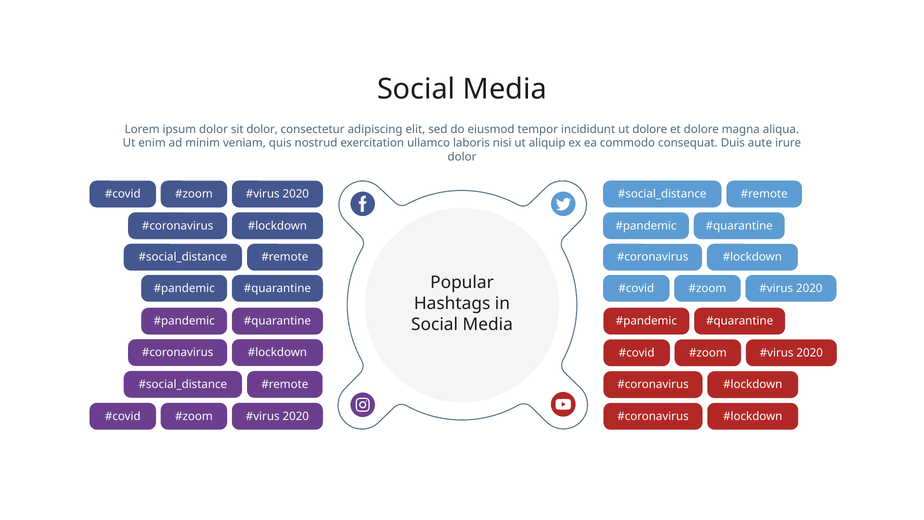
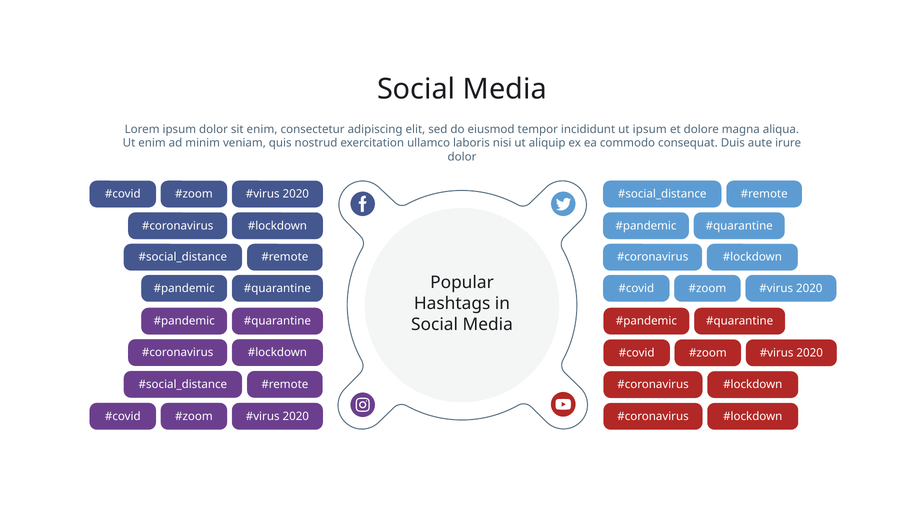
sit dolor: dolor -> enim (262, 129)
ut dolore: dolore -> ipsum (650, 129)
